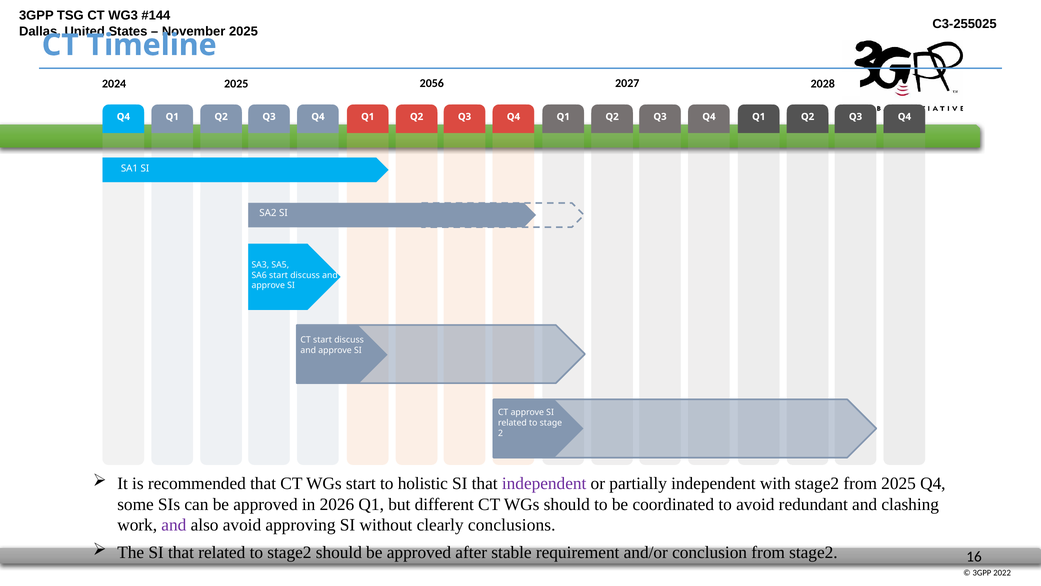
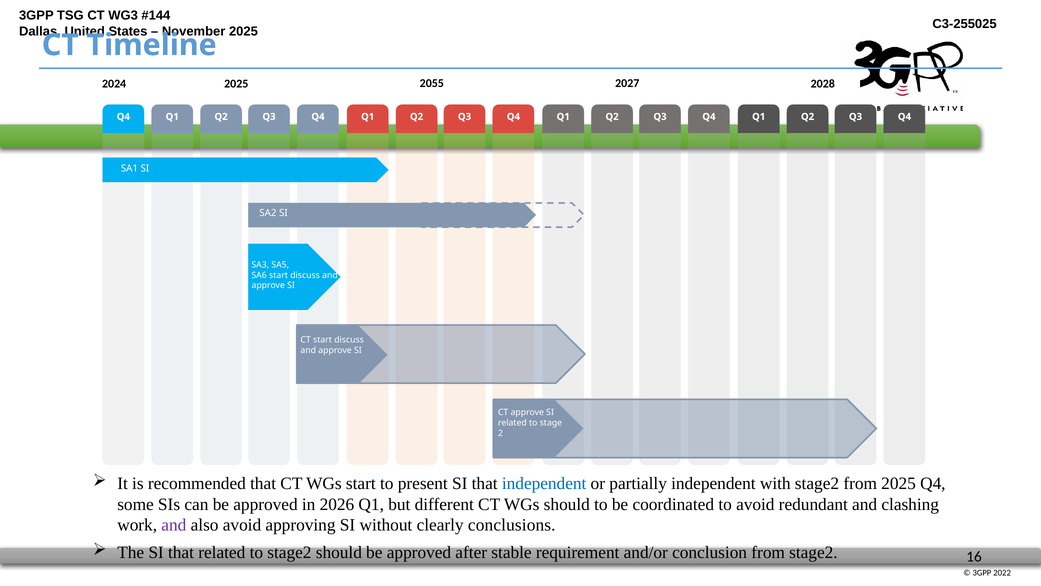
2056: 2056 -> 2055 (432, 83)
holistic: holistic -> present (423, 483)
independent colour: purple -> blue (544, 483)
